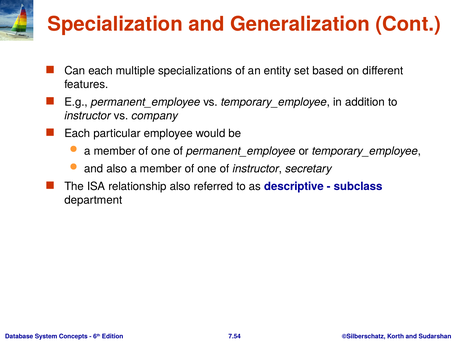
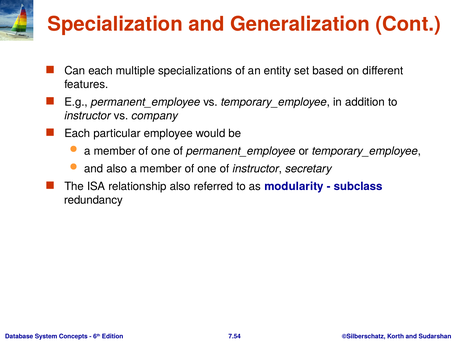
descriptive: descriptive -> modularity (294, 187)
department: department -> redundancy (93, 200)
